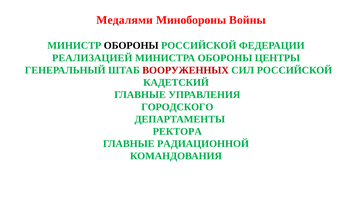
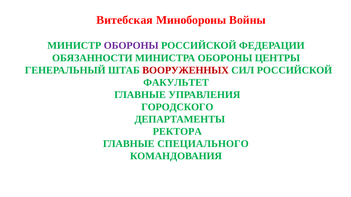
Медалями: Медалями -> Витебская (125, 20)
ОБОРОНЫ colour: black -> purple (131, 46)
РЕАЛИЗАЦИЕЙ: РЕАЛИЗАЦИЕЙ -> ОБЯЗАННОСТИ (92, 58)
КАДЕТСКИЙ: КАДЕТСКИЙ -> ФАКУЛЬТЕТ (176, 83)
РАДИАЦИОННОЙ: РАДИАЦИОННОЙ -> СПЕЦИАЛЬНОГО (203, 144)
